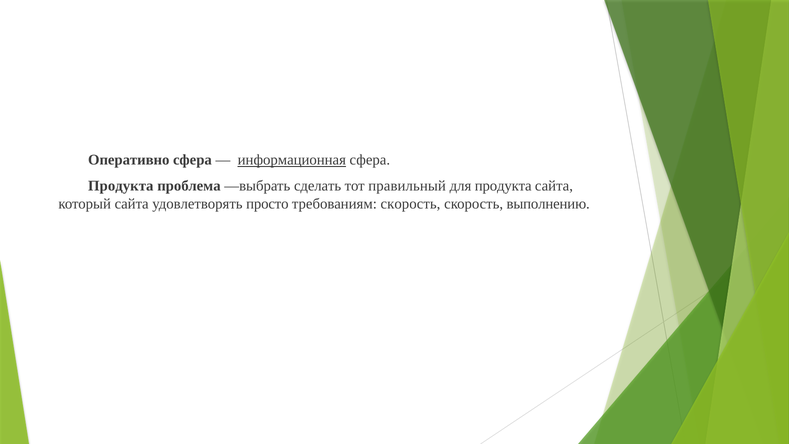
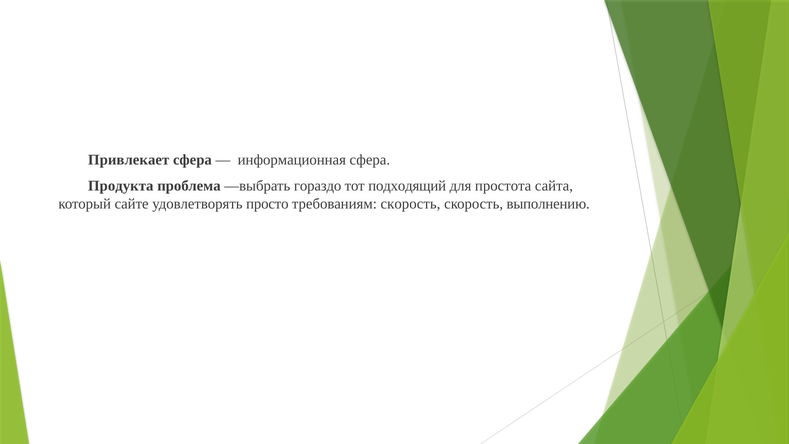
Оперативно: Оперативно -> Привлекает (129, 160)
информационная underline: present -> none (292, 160)
сделать: сделать -> гораздо (318, 186)
правильный: правильный -> подходящий (407, 186)
для продукта: продукта -> простота (503, 186)
который сайта: сайта -> сайте (132, 204)
